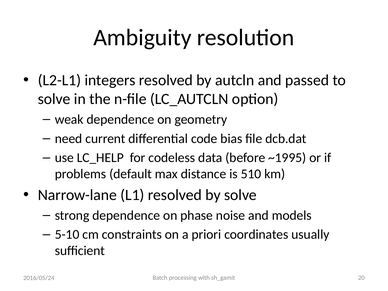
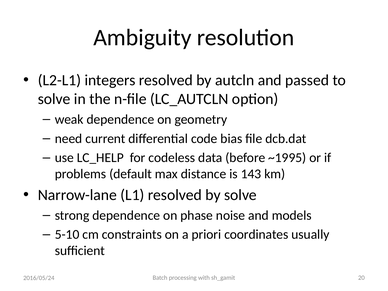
510: 510 -> 143 (251, 174)
